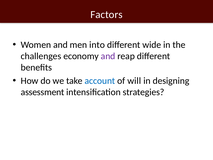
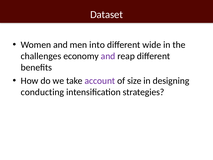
Factors: Factors -> Dataset (107, 15)
account colour: blue -> purple (100, 81)
will: will -> size (134, 81)
assessment: assessment -> conducting (42, 92)
